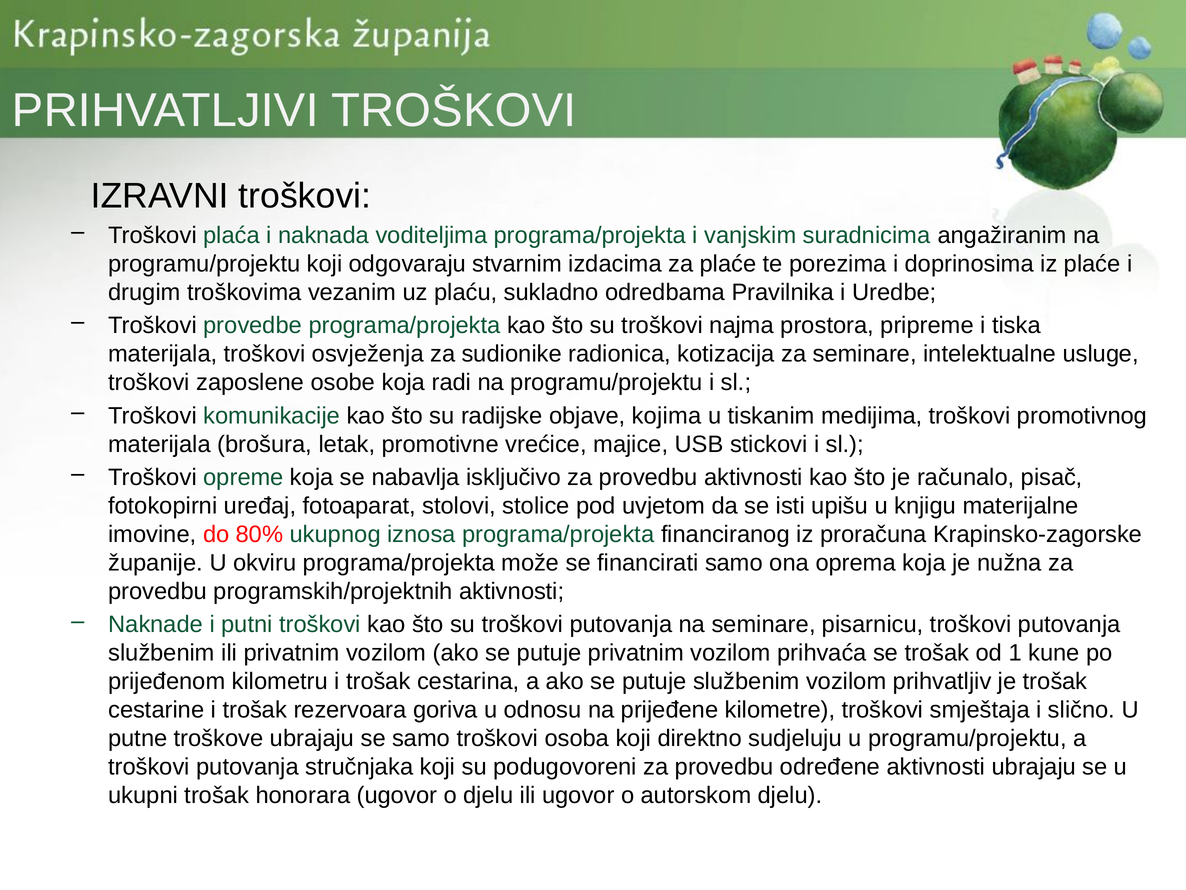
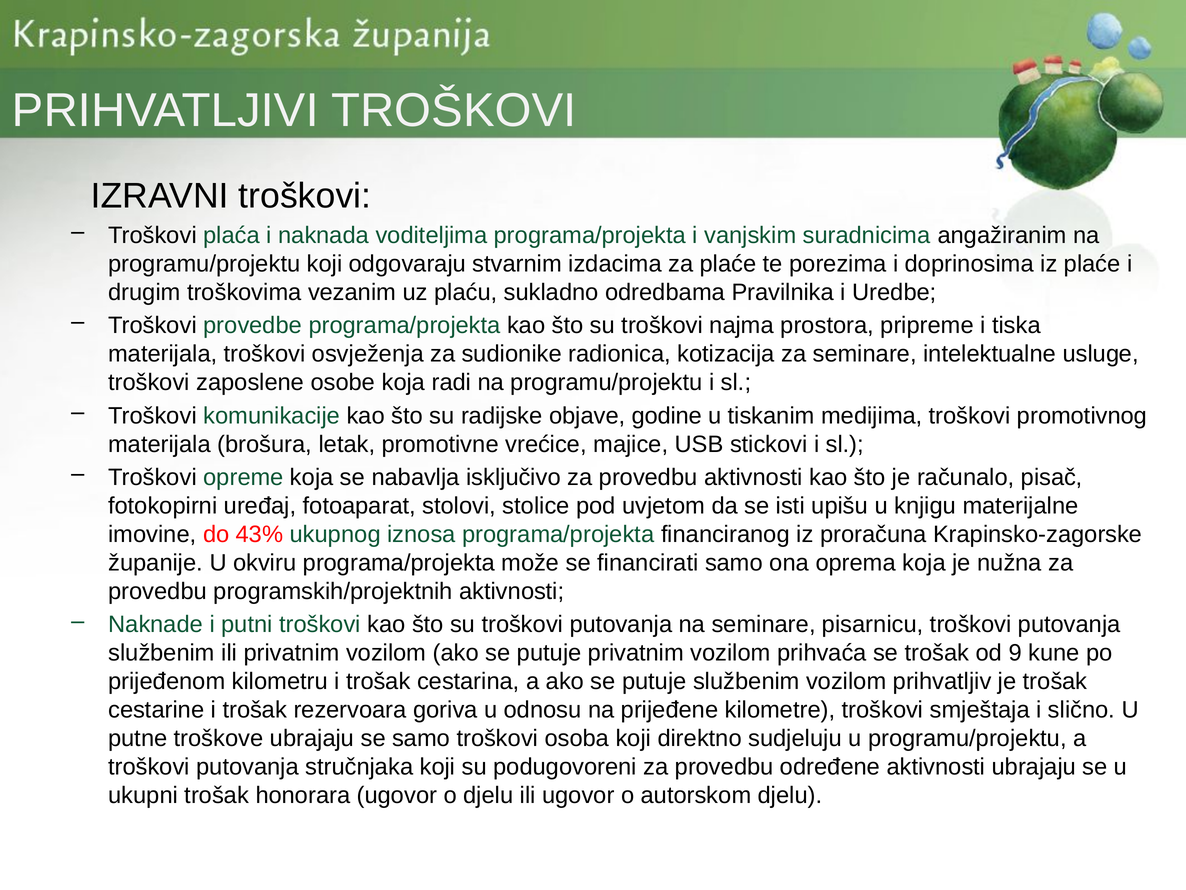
kojima: kojima -> godine (667, 416)
80%: 80% -> 43% (259, 534)
1: 1 -> 9 (1015, 653)
